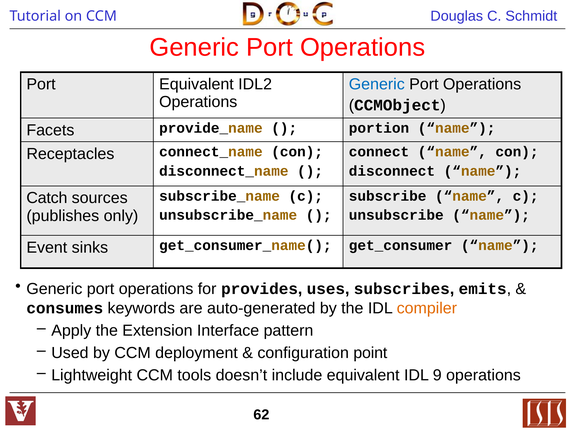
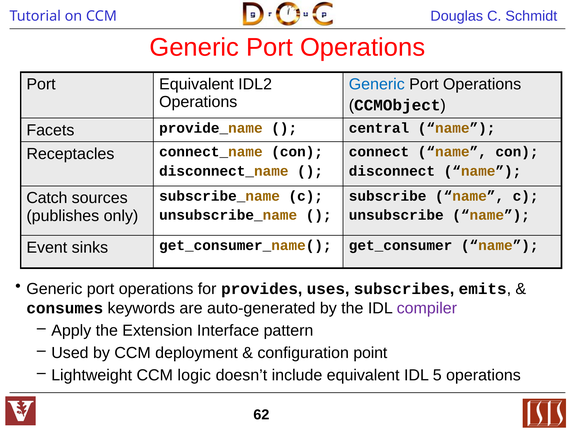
portion: portion -> central (379, 128)
compiler colour: orange -> purple (427, 308)
tools: tools -> logic (194, 375)
9: 9 -> 5 (437, 375)
